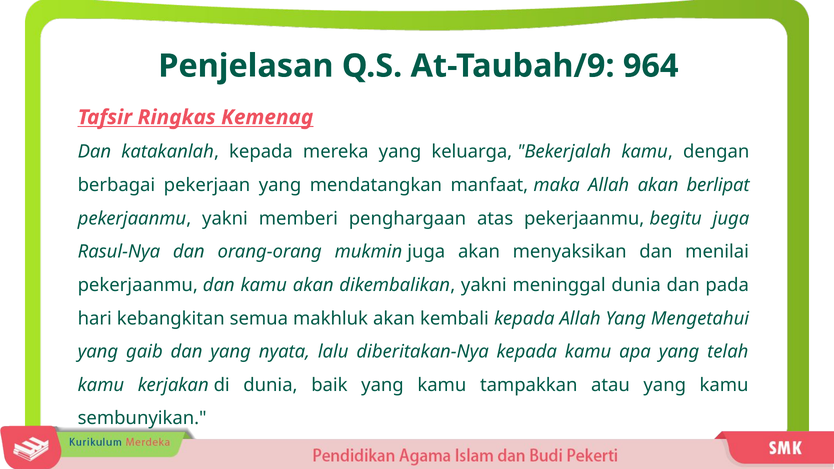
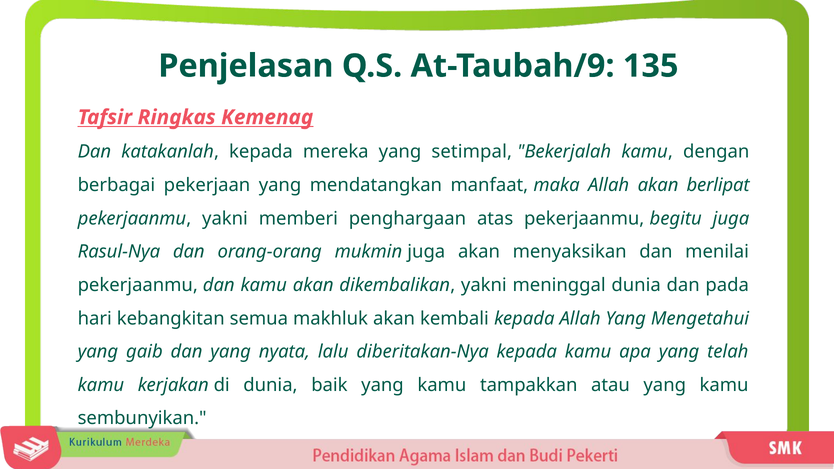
964: 964 -> 135 (651, 66)
keluarga: keluarga -> setimpal (472, 152)
